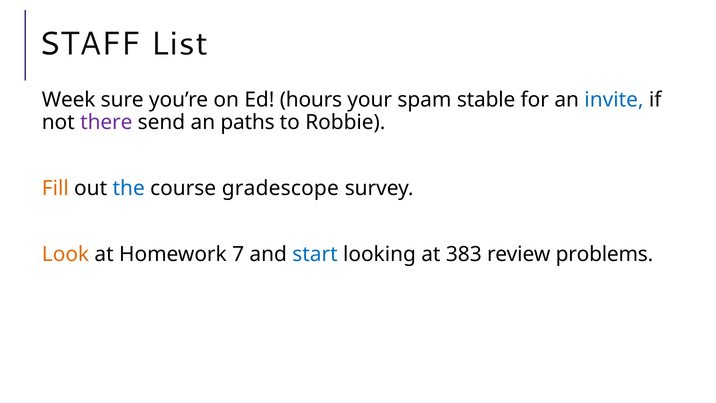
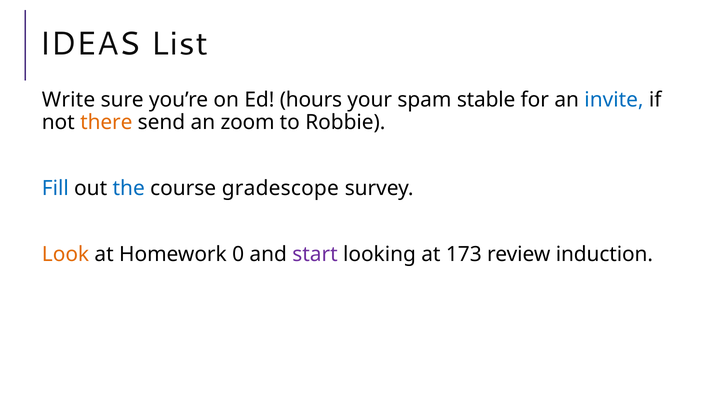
STAFF: STAFF -> IDEAS (90, 44)
Week: Week -> Write (69, 100)
there colour: purple -> orange (106, 122)
paths: paths -> zoom (248, 122)
Fill colour: orange -> blue (55, 188)
7: 7 -> 0 (238, 254)
start colour: blue -> purple (315, 254)
383: 383 -> 173 (464, 254)
problems: problems -> induction (604, 254)
